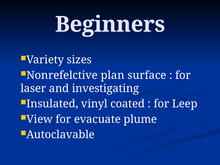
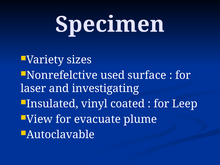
Beginners: Beginners -> Specimen (110, 24)
plan: plan -> used (113, 75)
